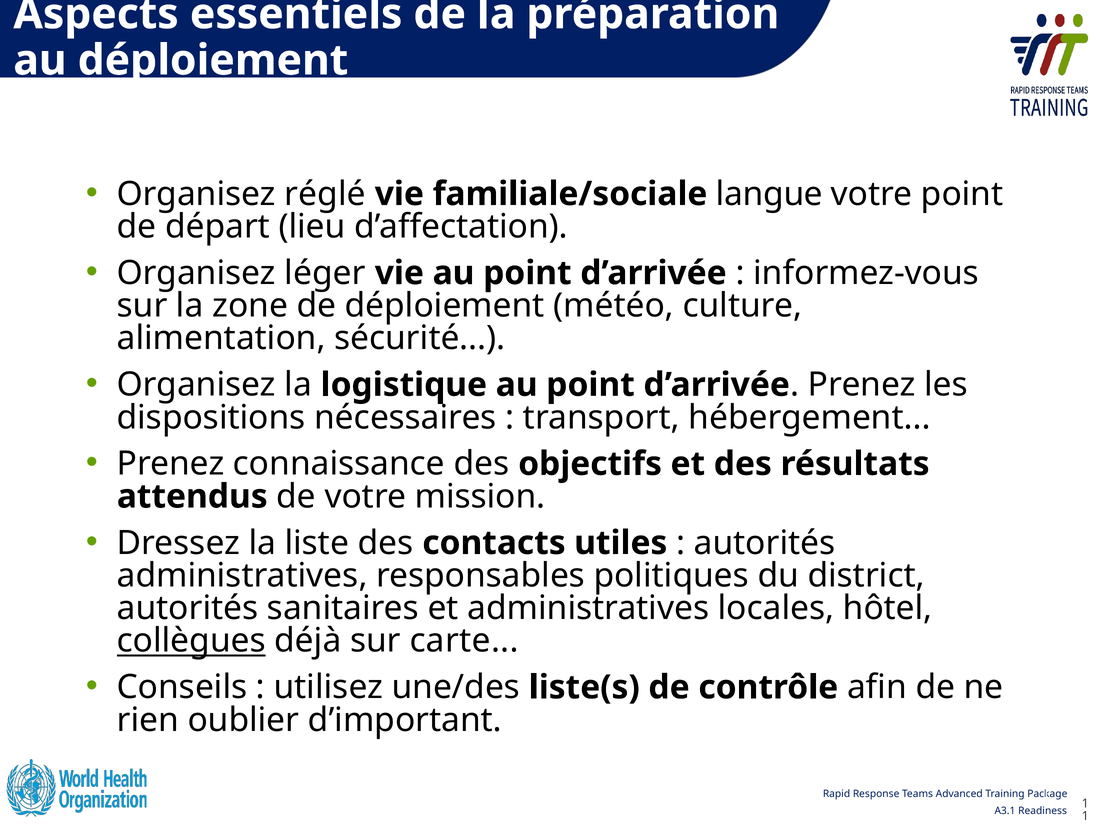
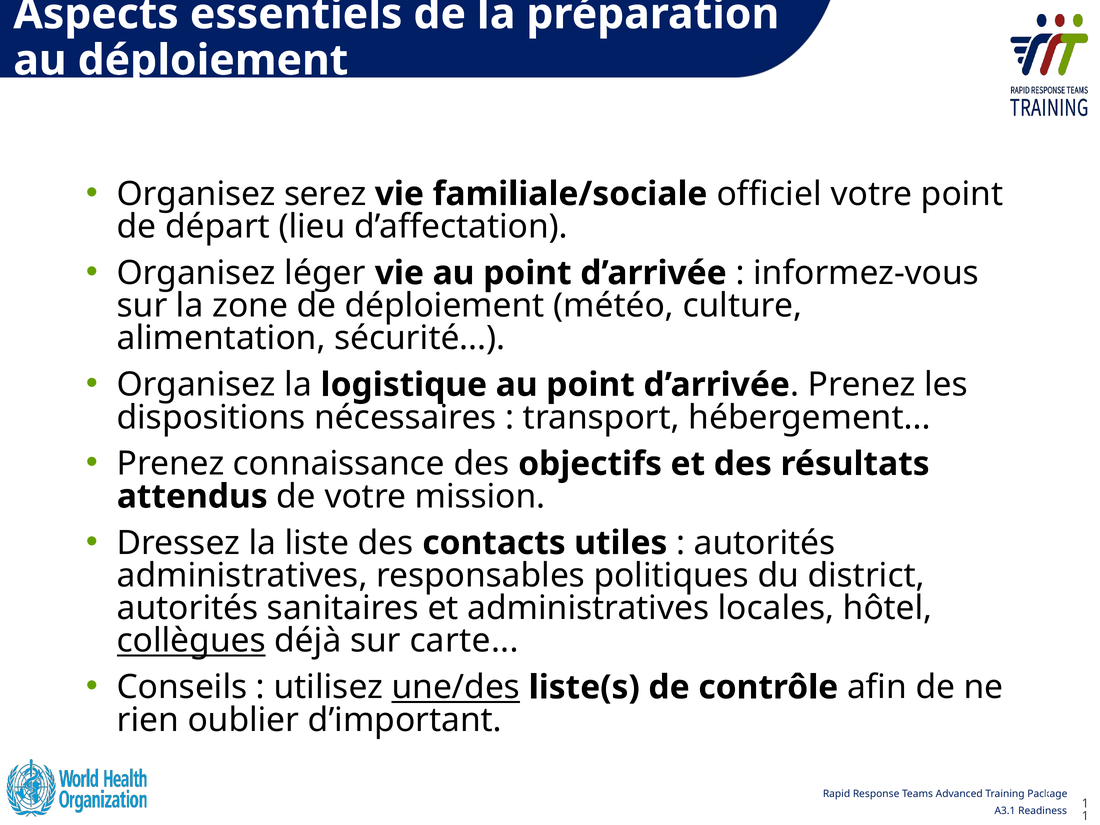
réglé: réglé -> serez (325, 194)
langue: langue -> officiel (769, 194)
une/des underline: none -> present (456, 687)
